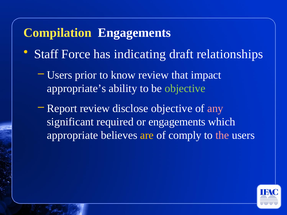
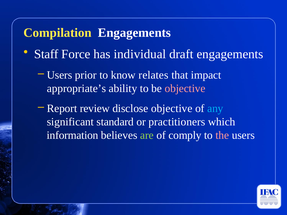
indicating: indicating -> individual (140, 54)
draft relationships: relationships -> engagements (230, 54)
know review: review -> relates (153, 75)
objective colour: light green -> pink (185, 89)
any colour: pink -> light blue (215, 109)
required: required -> standard (115, 122)
or engagements: engagements -> practitioners (177, 122)
appropriate: appropriate -> information (73, 135)
are colour: yellow -> light green (147, 135)
